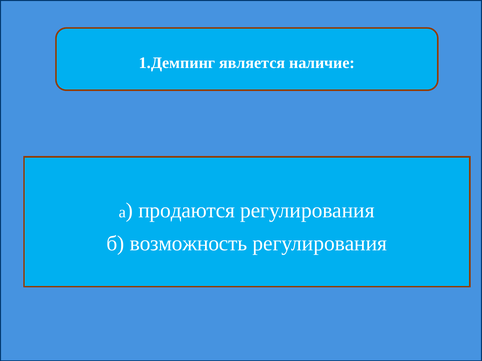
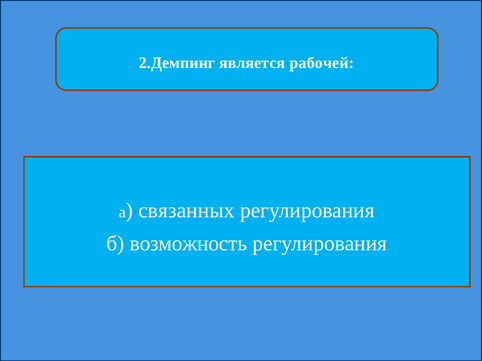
1.Демпинг: 1.Демпинг -> 2.Демпинг (177, 63)
наличие: наличие -> рабочей (322, 63)
продаются: продаются -> связанных (186, 211)
